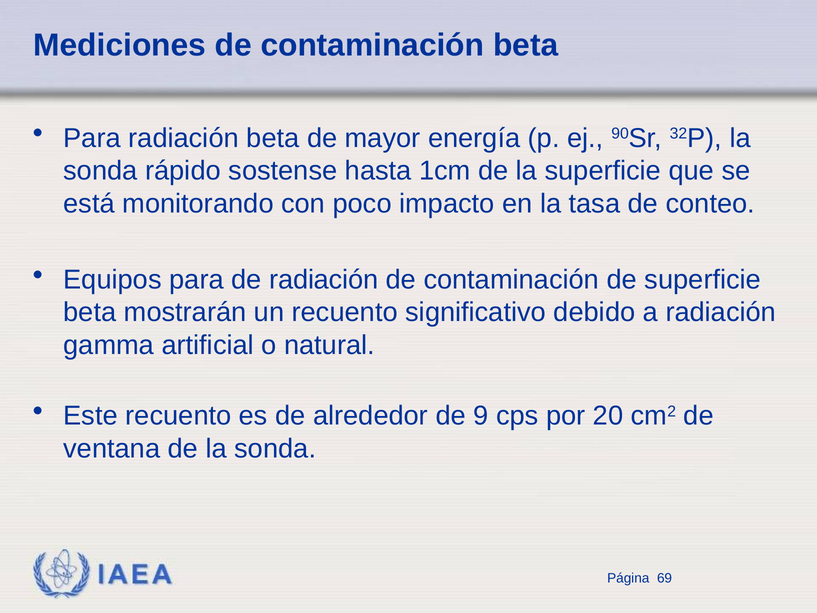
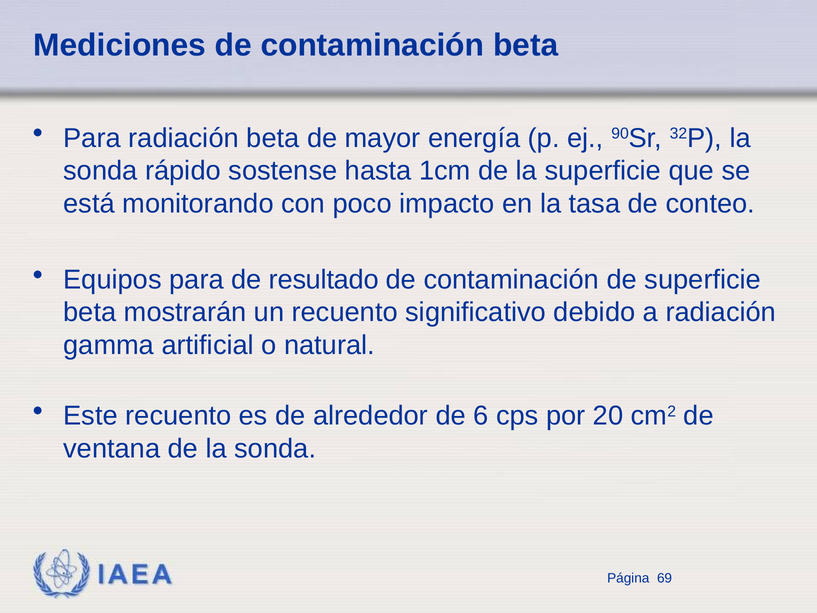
de radiación: radiación -> resultado (324, 280)
9: 9 -> 6 (481, 416)
